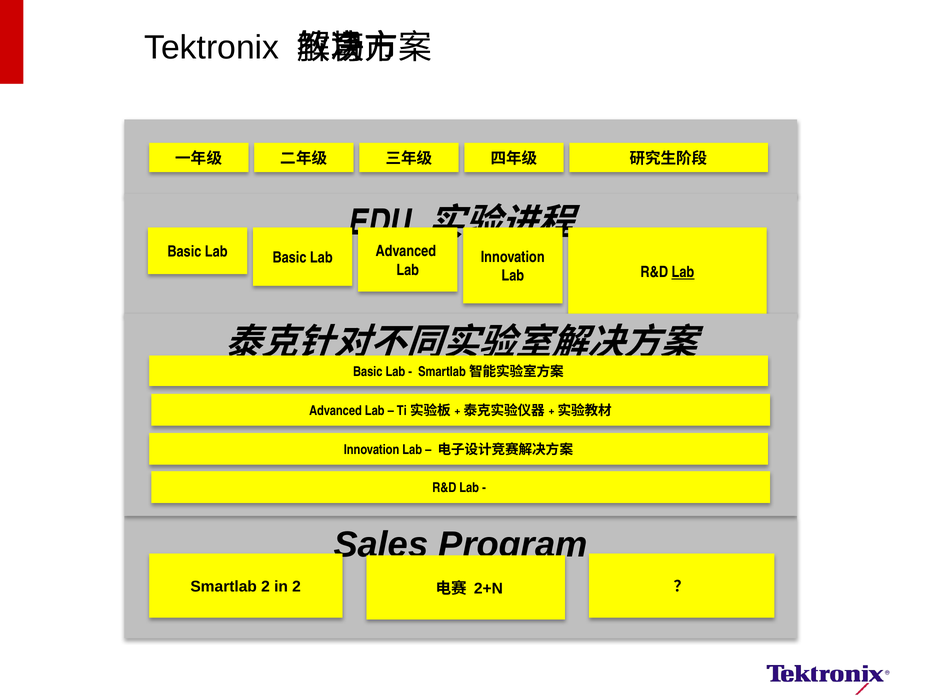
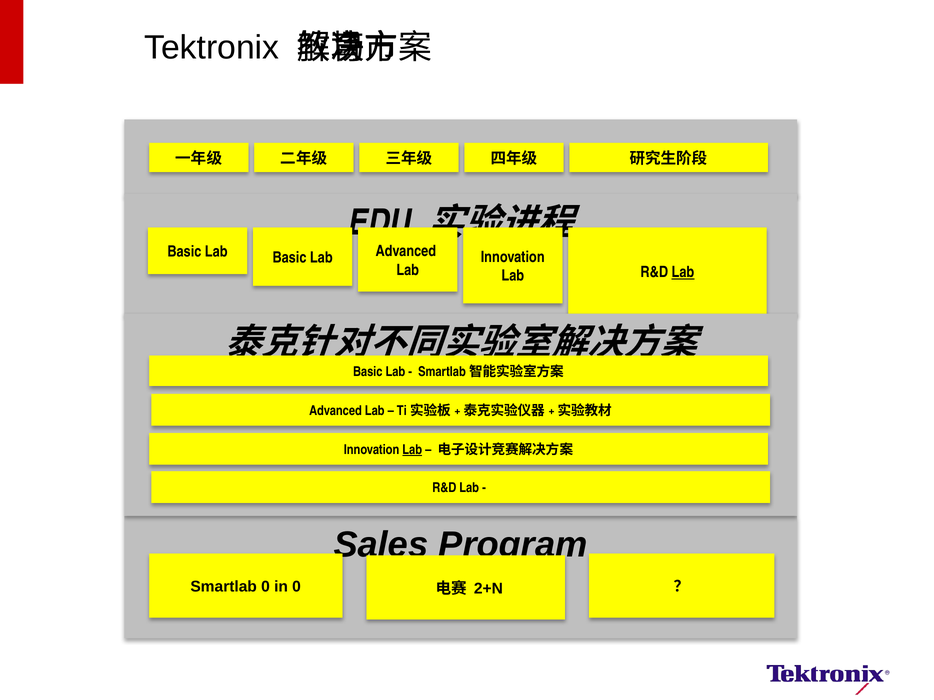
Lab underline: none -> present (412, 450)
Smartlab 2: 2 -> 0 (265, 587)
in 2: 2 -> 0 (297, 587)
